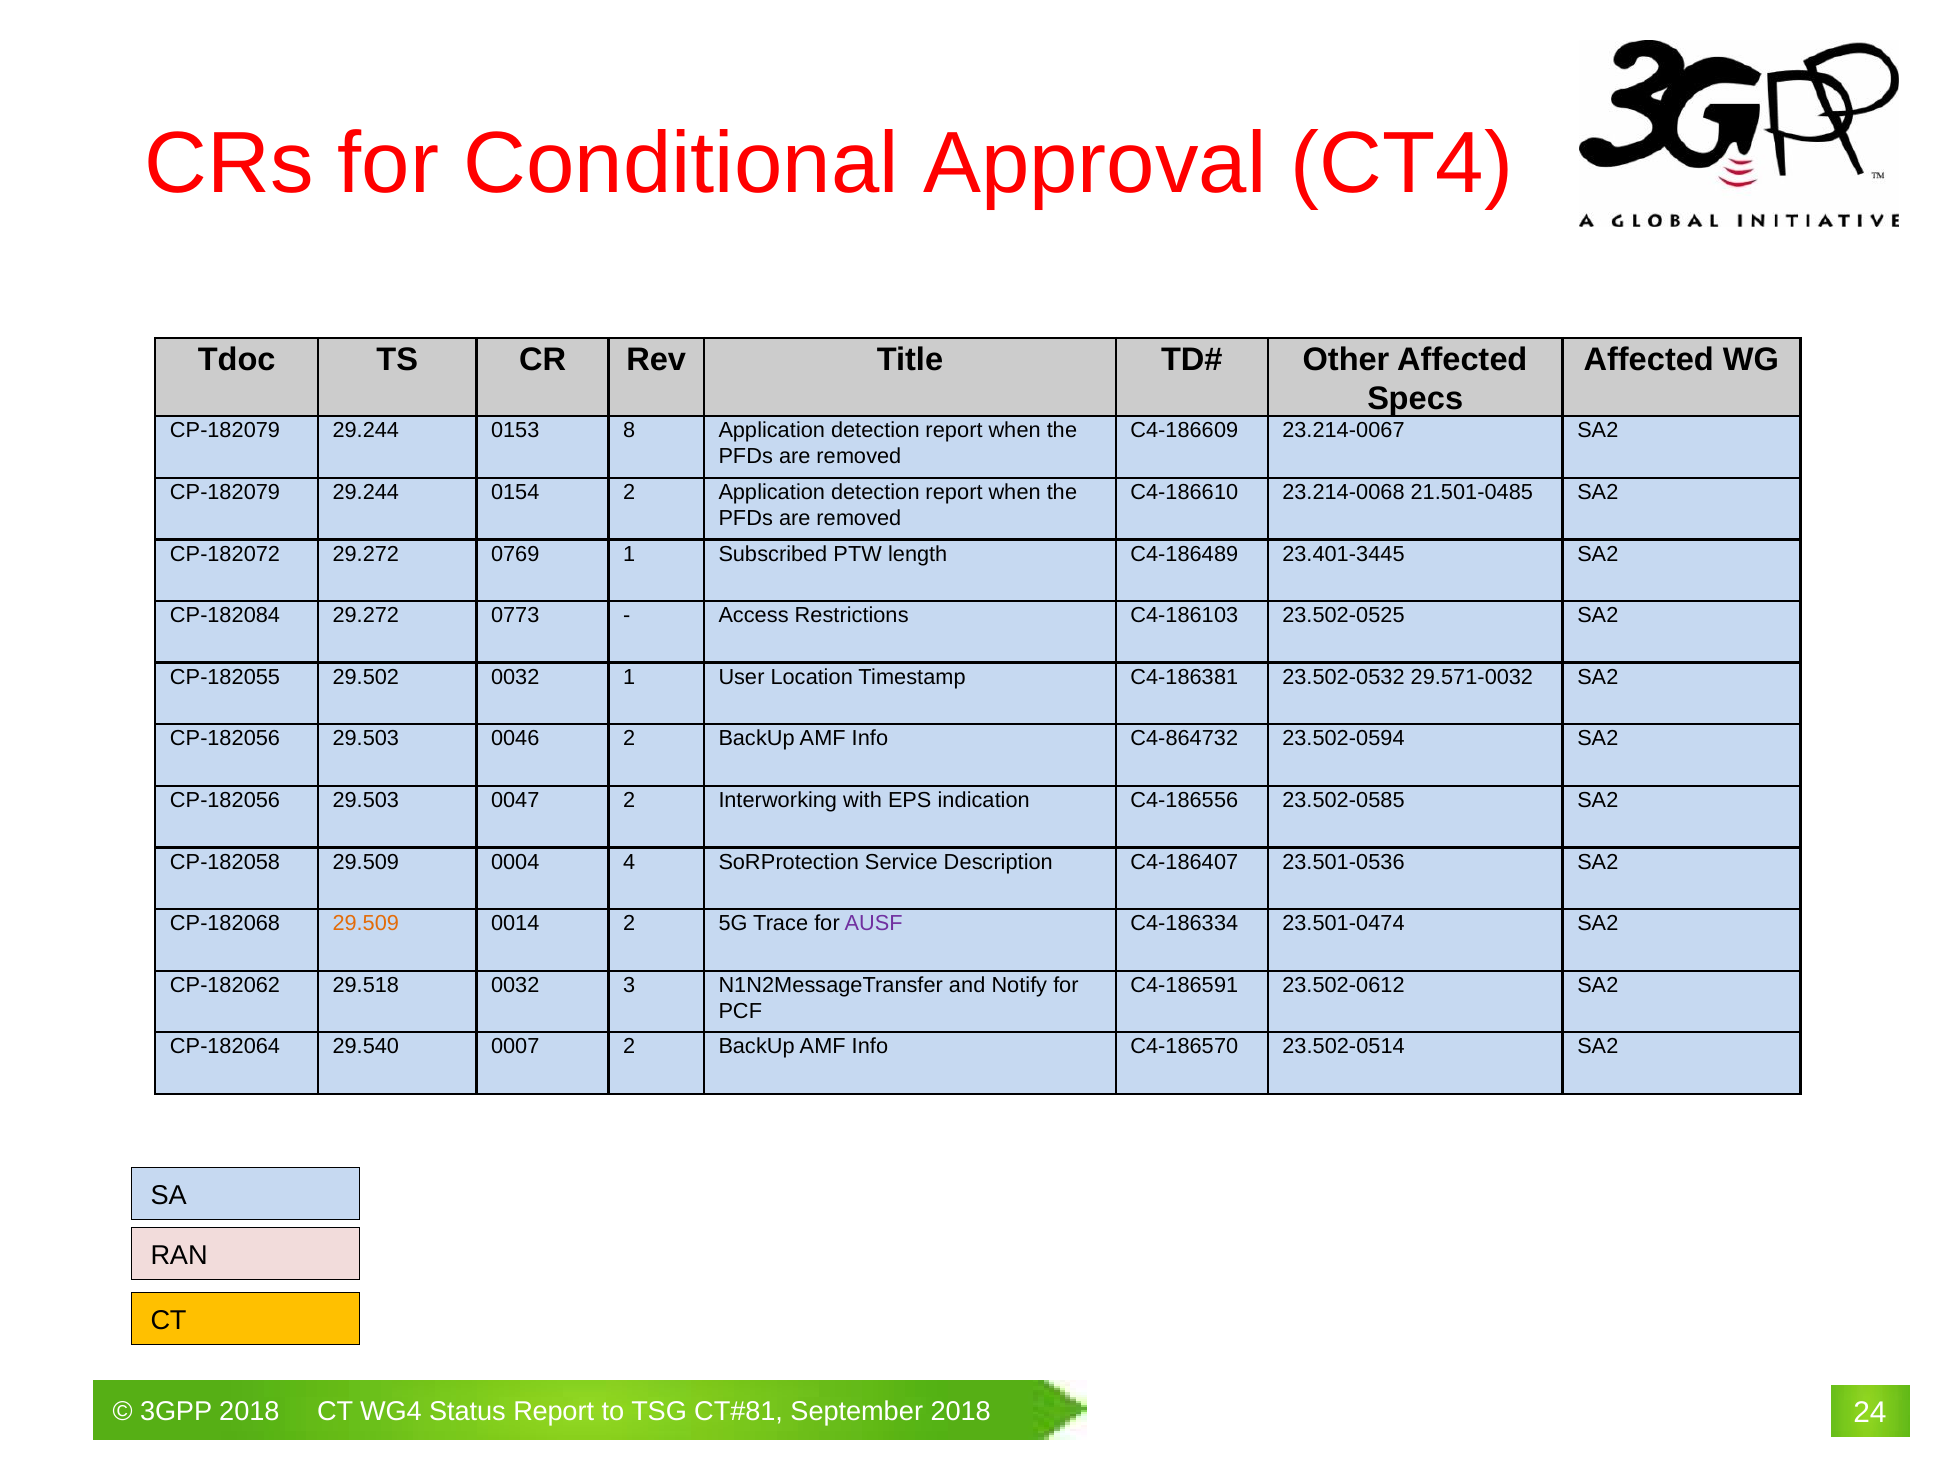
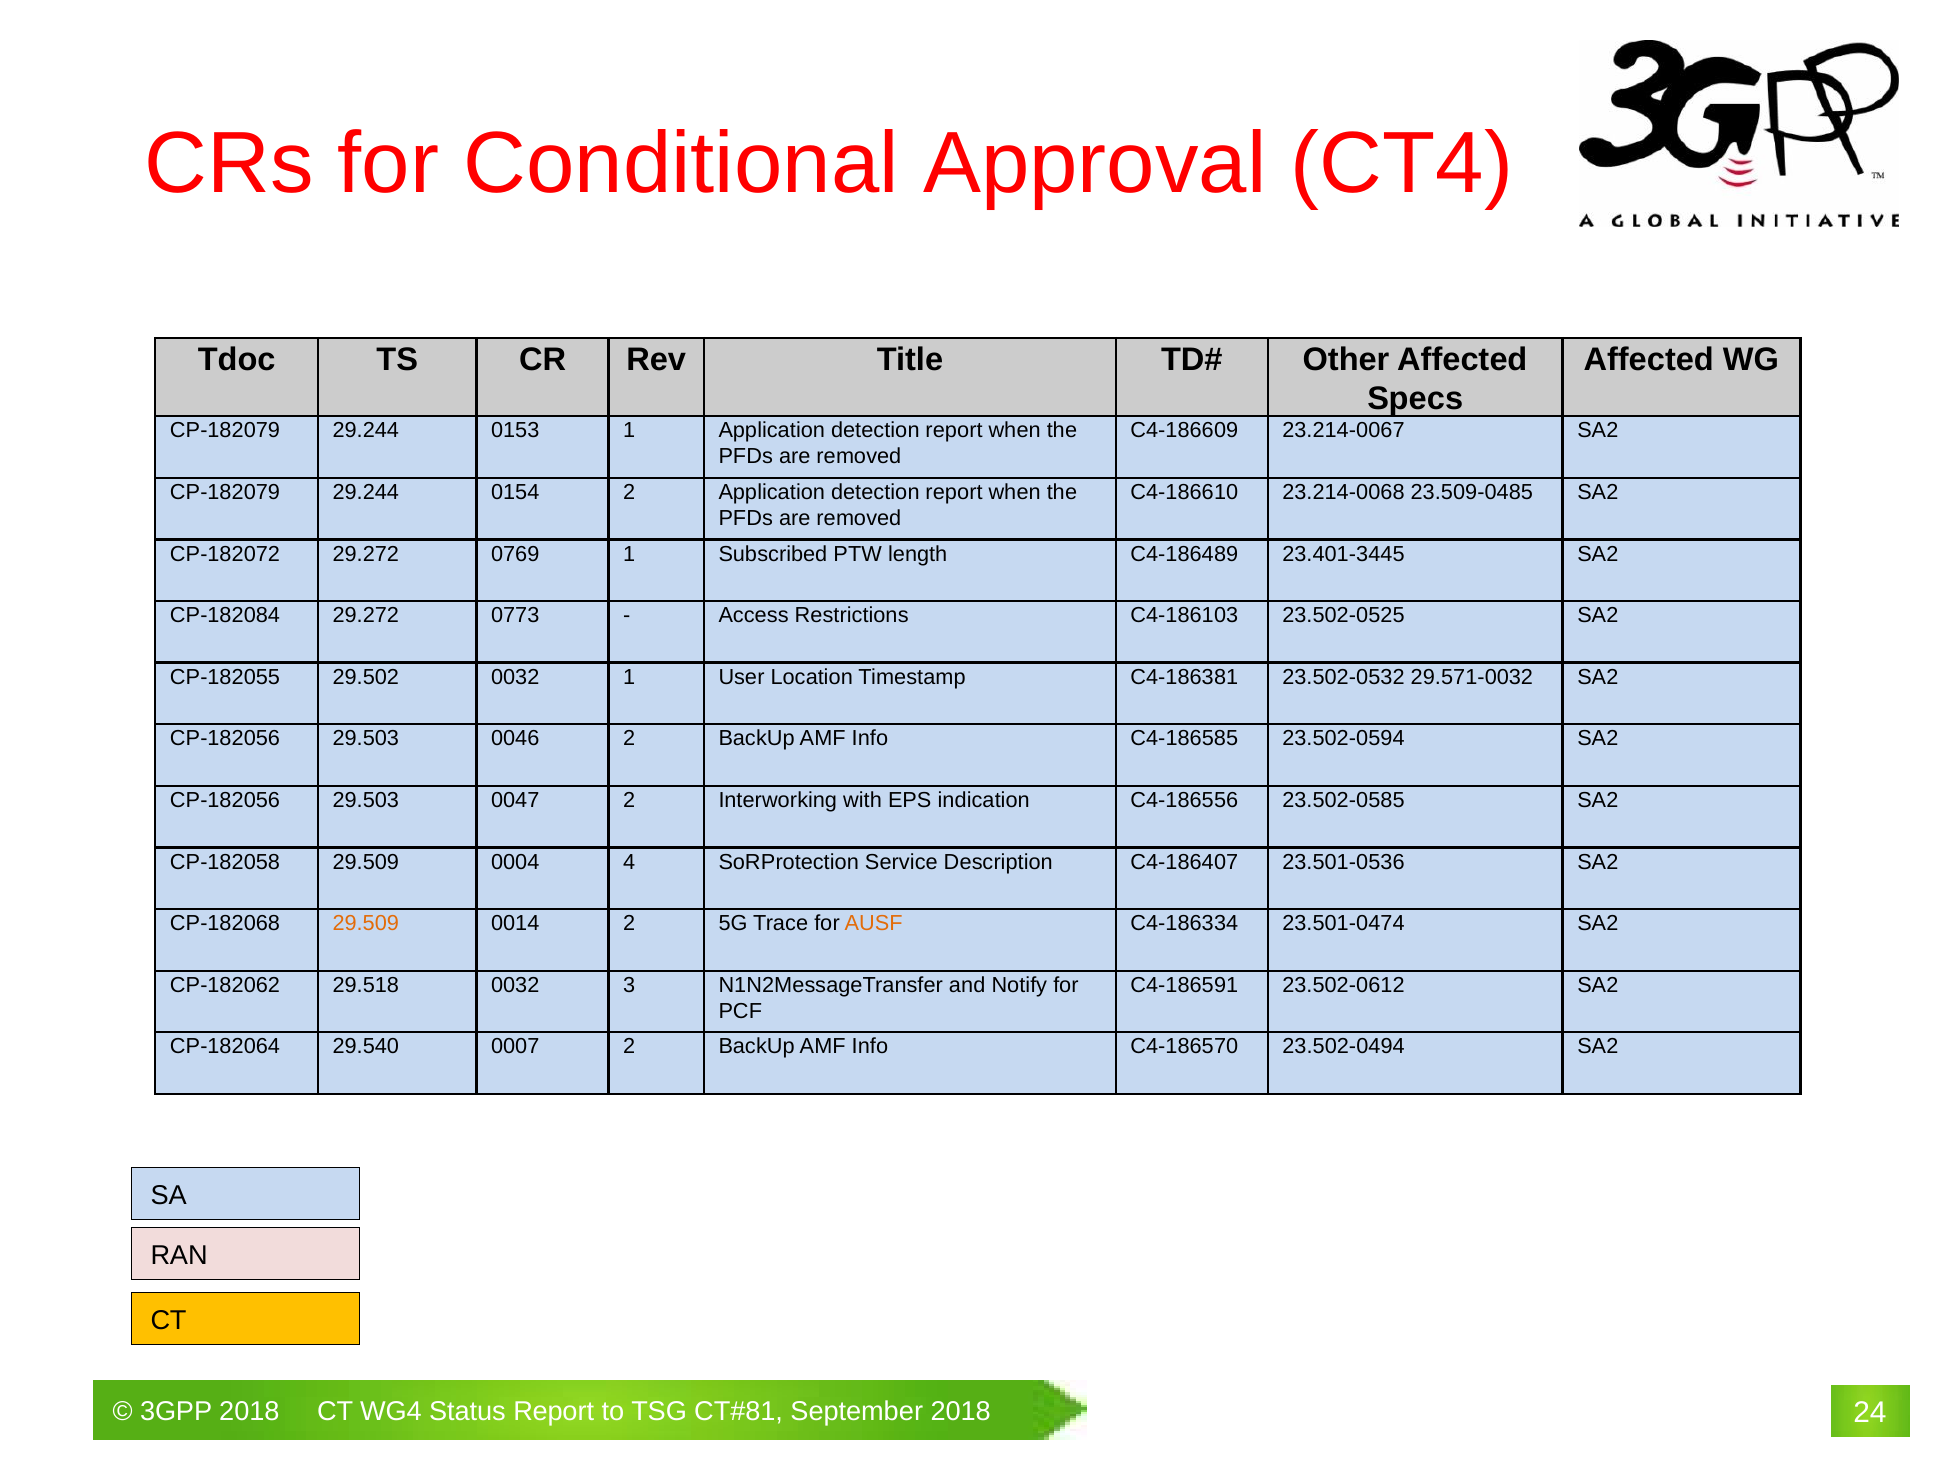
0153 8: 8 -> 1 (629, 431)
21.501-0485: 21.501-0485 -> 23.509-0485 (1472, 492)
C4-864732: C4-864732 -> C4-186585 (1184, 739)
AUSF colour: purple -> orange (874, 923)
23.502-0514: 23.502-0514 -> 23.502-0494 (1344, 1047)
